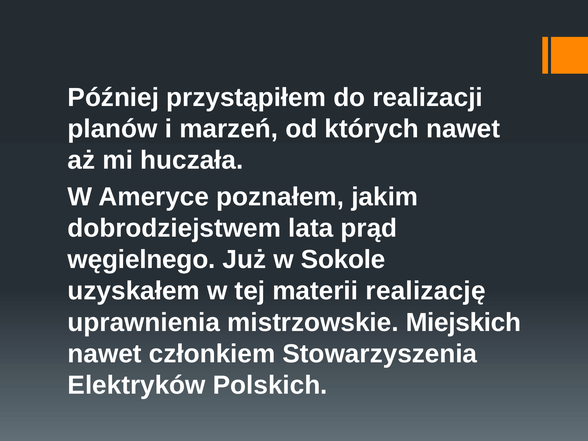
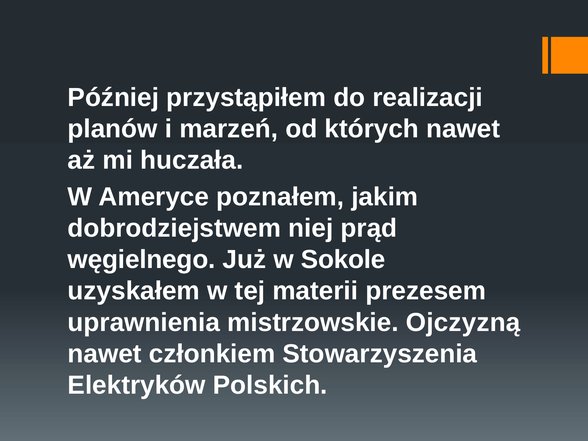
lata: lata -> niej (311, 228)
realizację: realizację -> prezesem (426, 291)
Miejskich: Miejskich -> Ojczyzną (463, 322)
